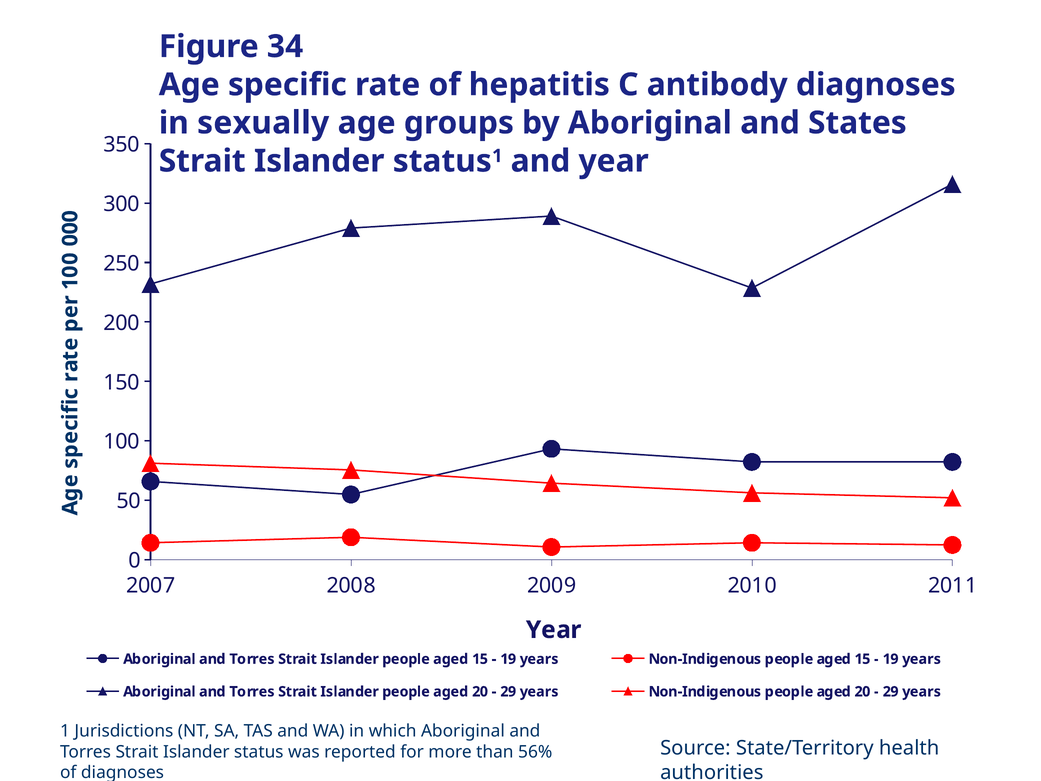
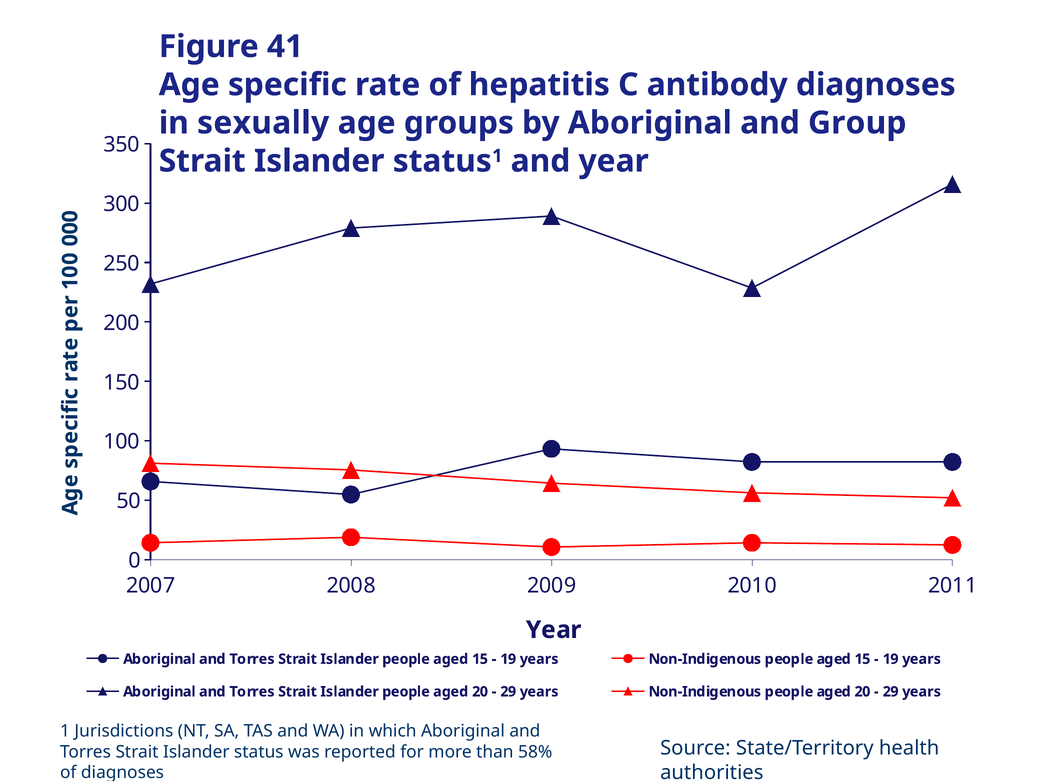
34: 34 -> 41 (285, 47)
States: States -> Group (857, 123)
56%: 56% -> 58% (535, 752)
